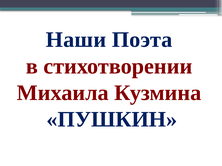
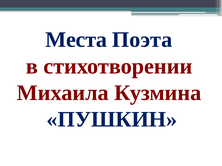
Наши: Наши -> Места (76, 40)
